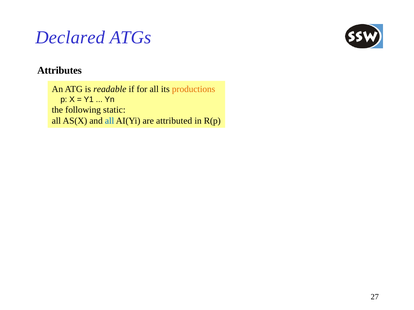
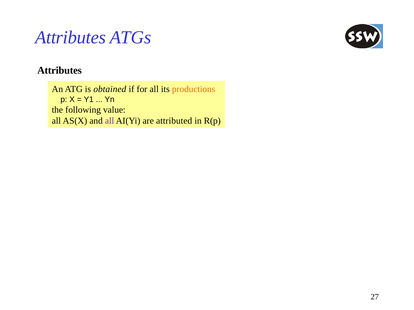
Declared: Declared -> Attributes (71, 37)
readable: readable -> obtained (110, 89)
static: static -> value (114, 110)
all colour: blue -> purple (110, 121)
